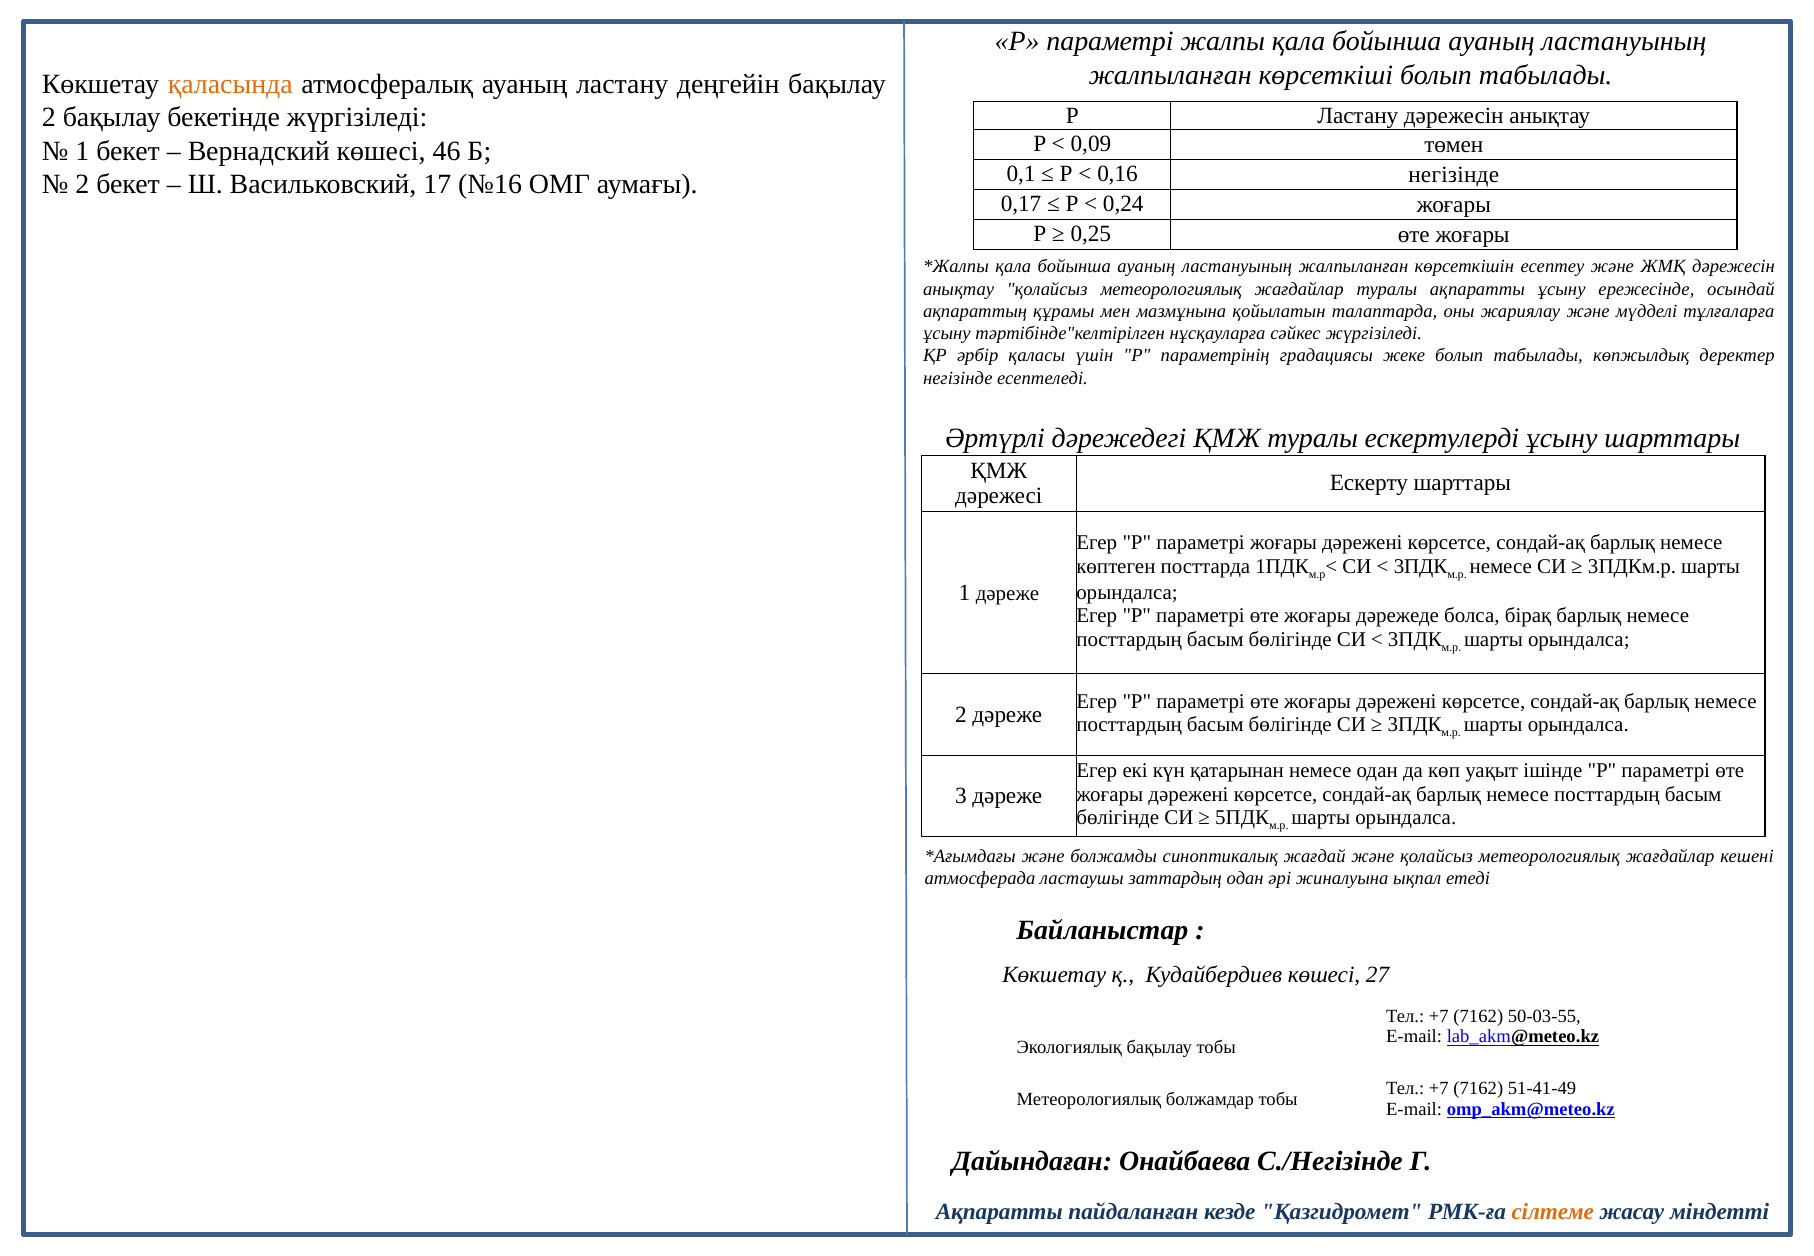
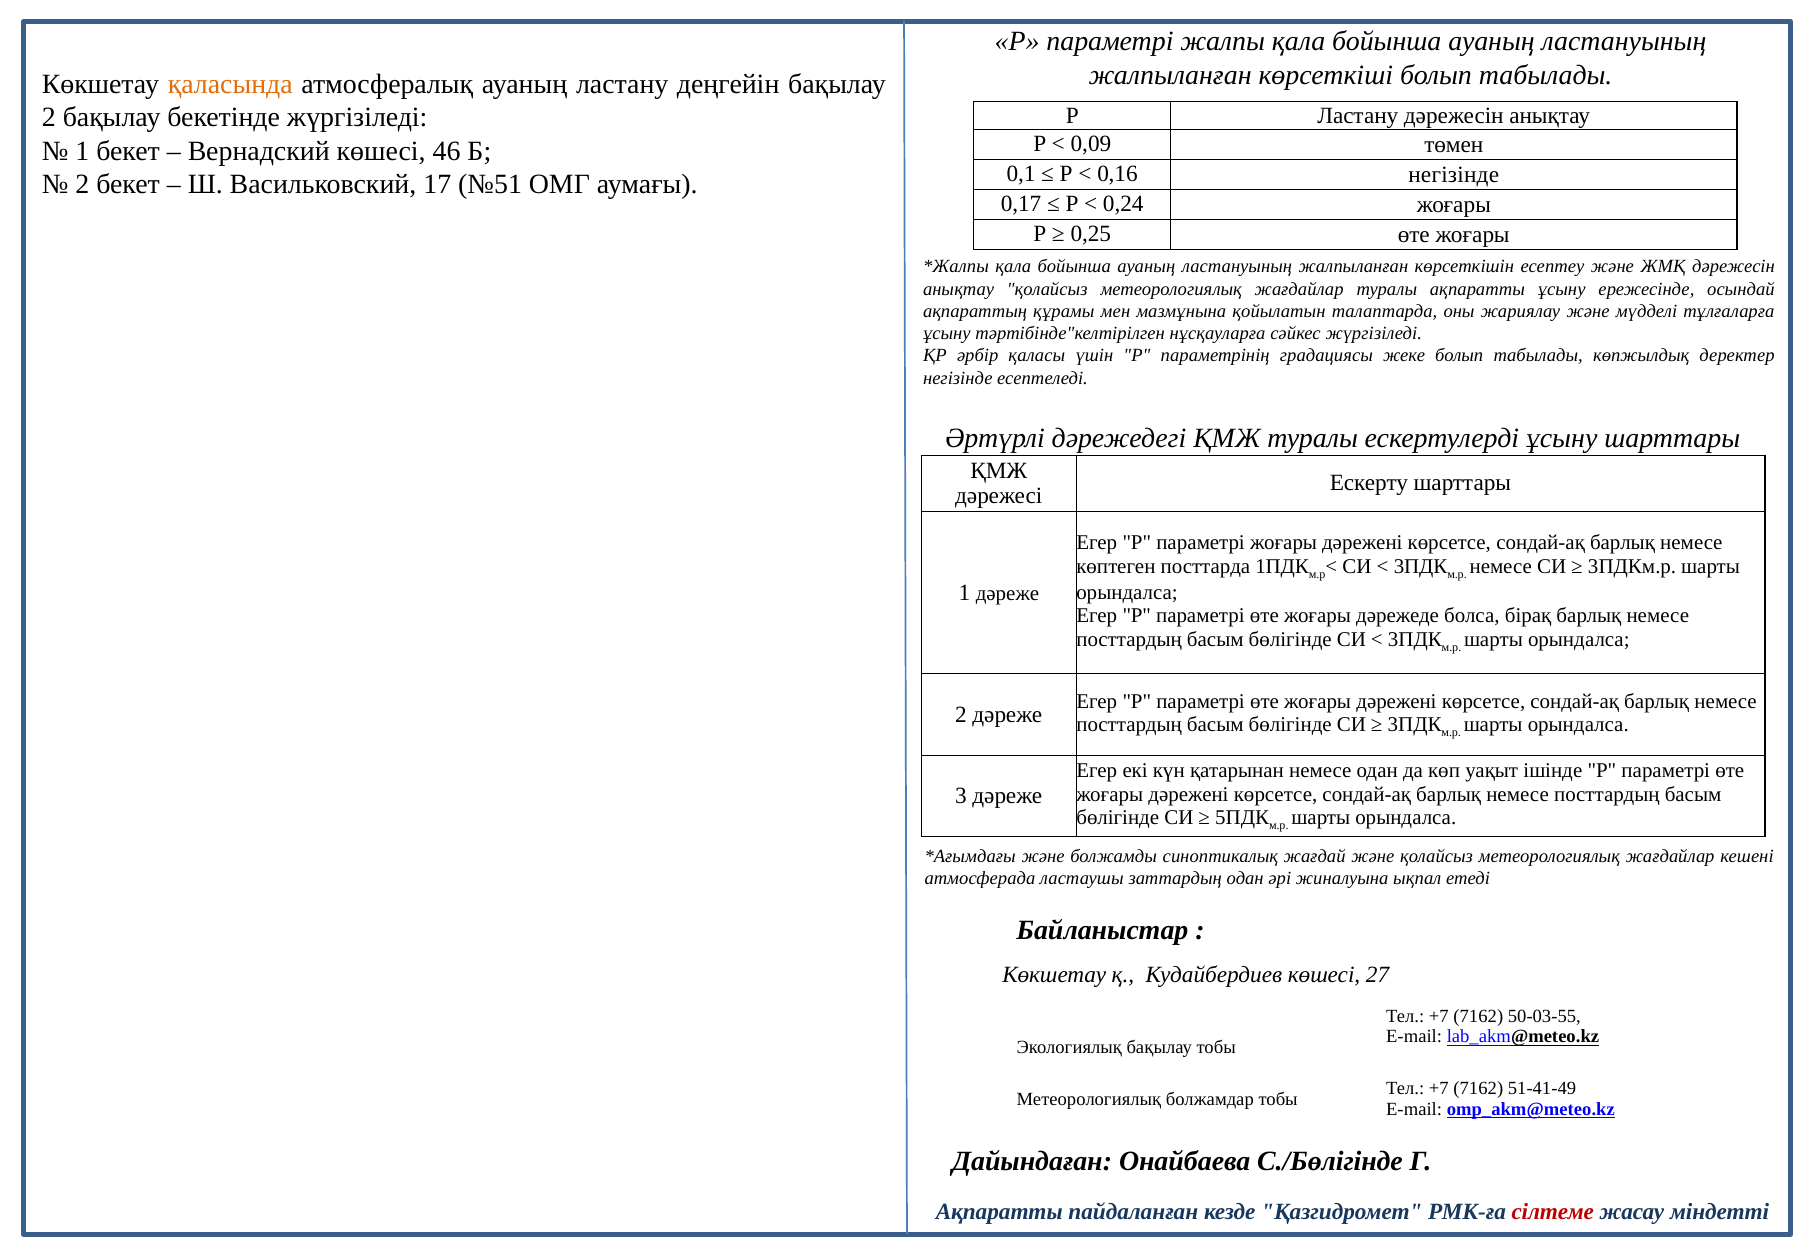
№16: №16 -> №51 (490, 184)
С./Негізінде: С./Негізінде -> С./Бөлігінде (1330, 1161)
сілтеме colour: orange -> red (1553, 1212)
